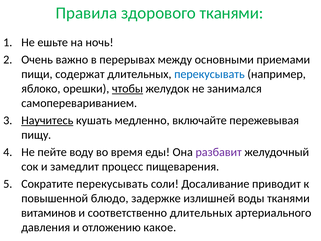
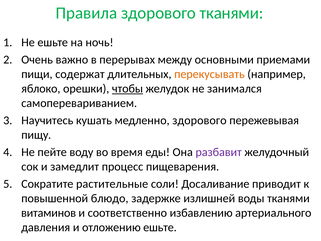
перекусывать colour: blue -> orange (209, 74)
Научитесь underline: present -> none (47, 120)
медленно включайте: включайте -> здорового (199, 120)
Сократите перекусывать: перекусывать -> растительные (112, 184)
соответственно длительных: длительных -> избавлению (201, 213)
отложению какое: какое -> ешьте (160, 227)
